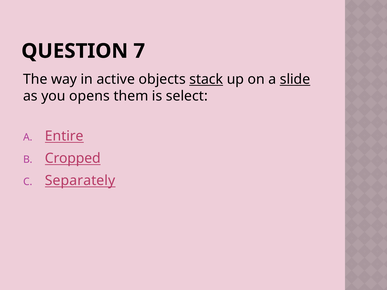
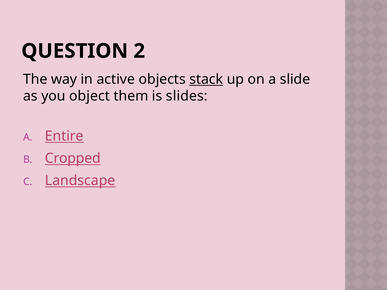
7: 7 -> 2 (139, 51)
slide underline: present -> none (295, 79)
opens: opens -> object (90, 96)
select: select -> slides (187, 96)
Separately: Separately -> Landscape (80, 181)
